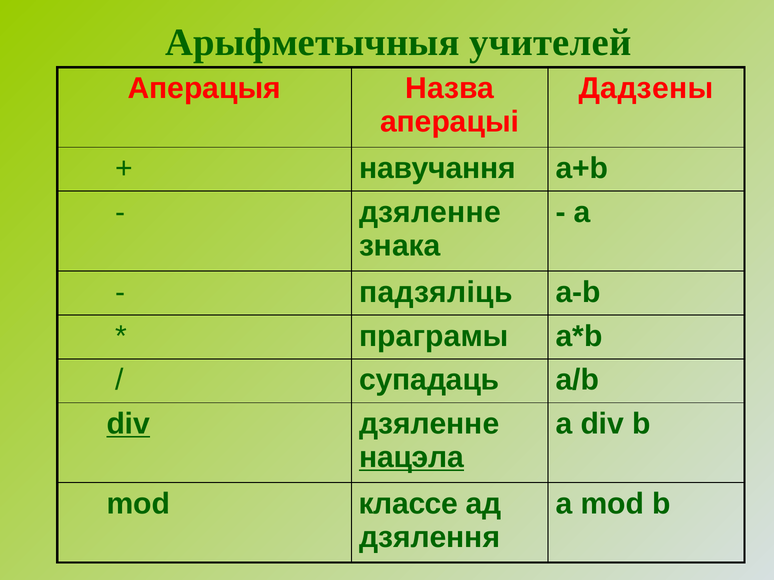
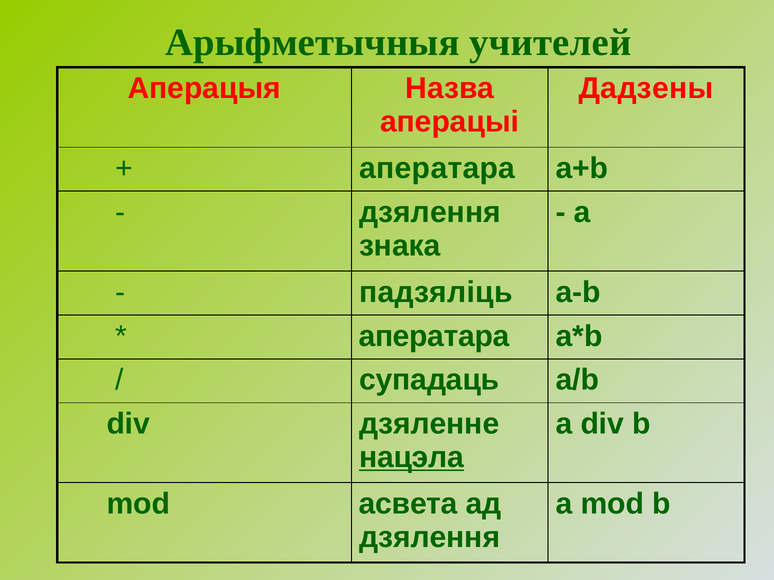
навучання: навучання -> аператара (437, 169)
дзяленне: дзяленне -> дзялення (430, 212)
праграмы: праграмы -> аператара (434, 336)
div underline: present -> none (128, 424)
классе: классе -> асвета (408, 504)
